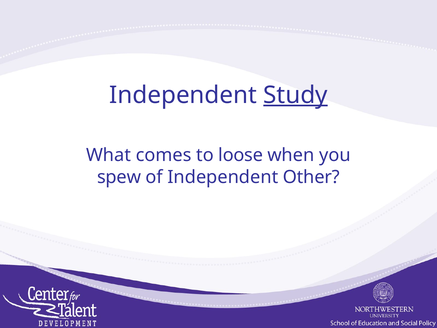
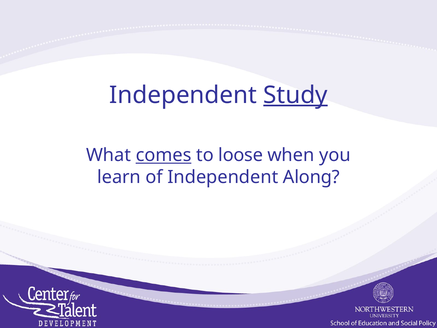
comes underline: none -> present (164, 155)
spew: spew -> learn (119, 177)
Other: Other -> Along (311, 177)
